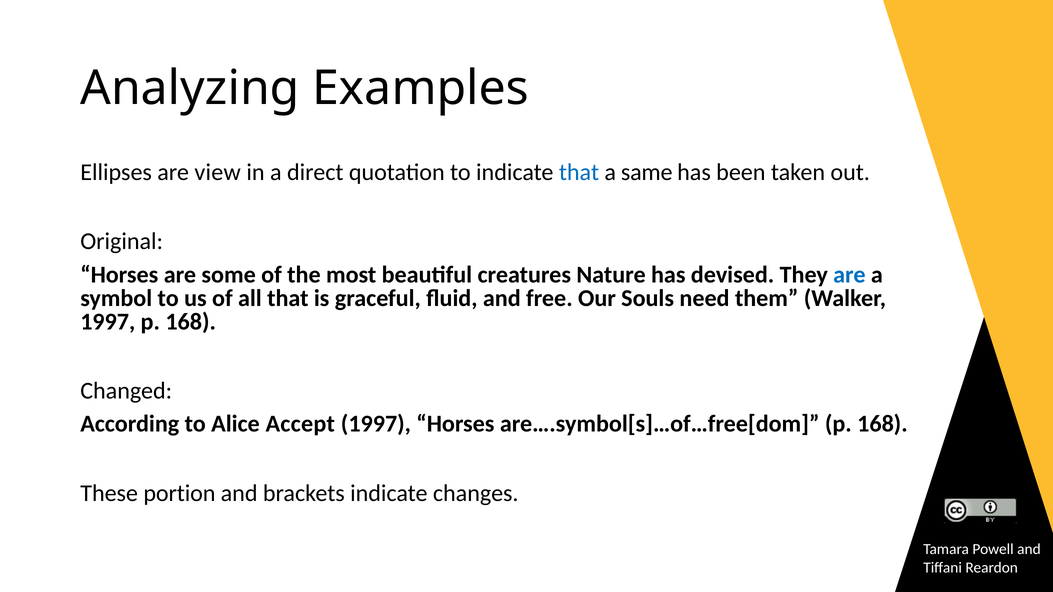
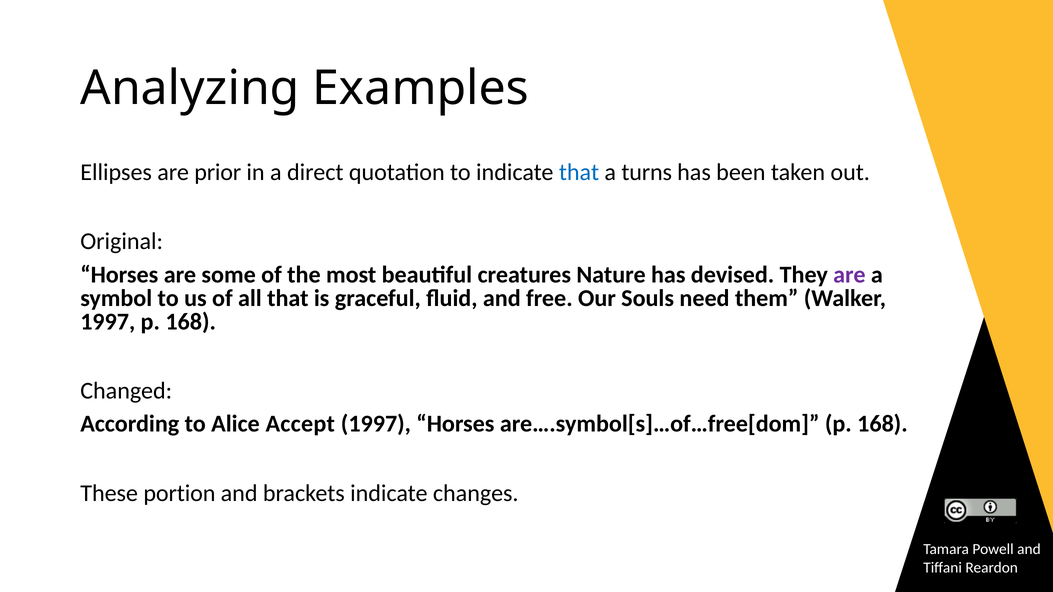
view: view -> prior (218, 172)
same: same -> turns (647, 172)
are colour: blue -> purple (849, 275)
